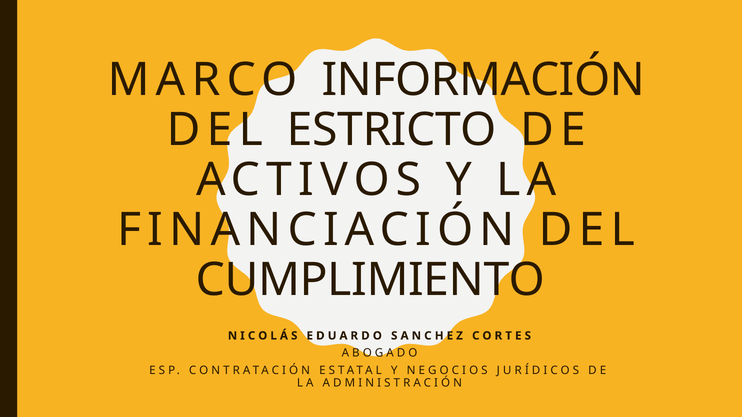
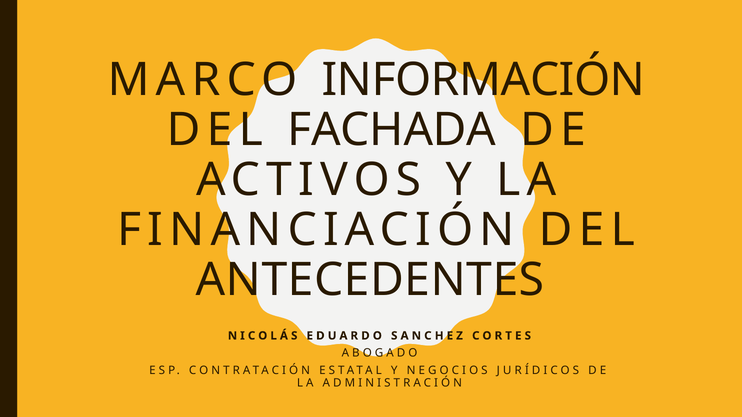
ESTRICTO: ESTRICTO -> FACHADA (392, 130)
CUMPLIMIENTO: CUMPLIMIENTO -> ANTECEDENTES (370, 280)
